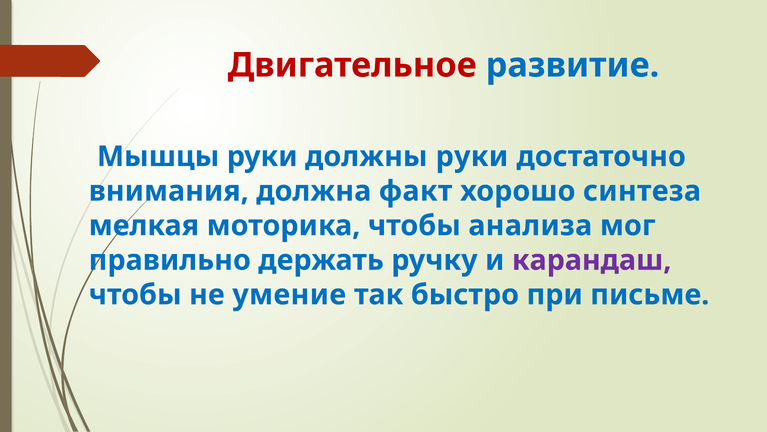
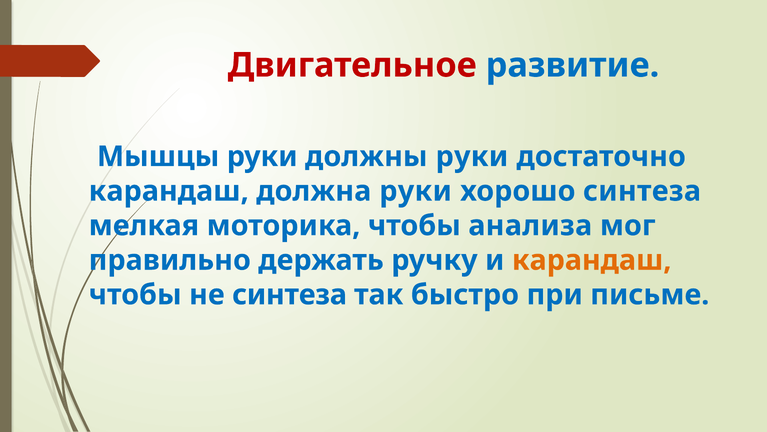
внимания: внимания -> карандаш (169, 191)
должна факт: факт -> руки (416, 191)
карандаш colour: purple -> orange (592, 260)
не умение: умение -> синтеза (289, 294)
